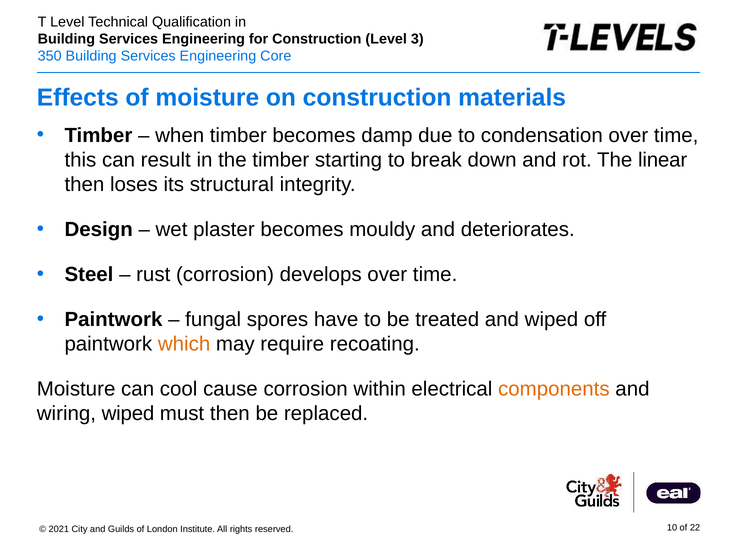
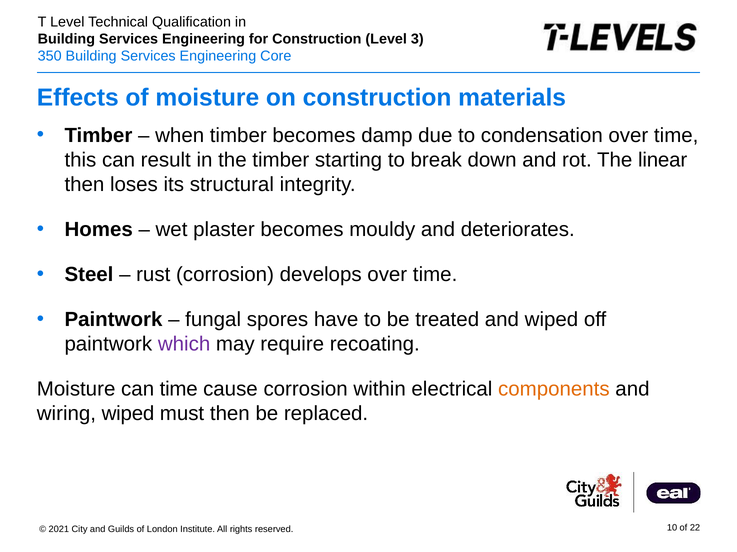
Design: Design -> Homes (99, 230)
which colour: orange -> purple (184, 345)
can cool: cool -> time (179, 390)
